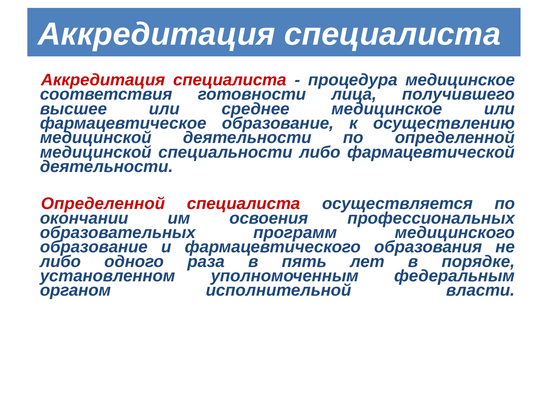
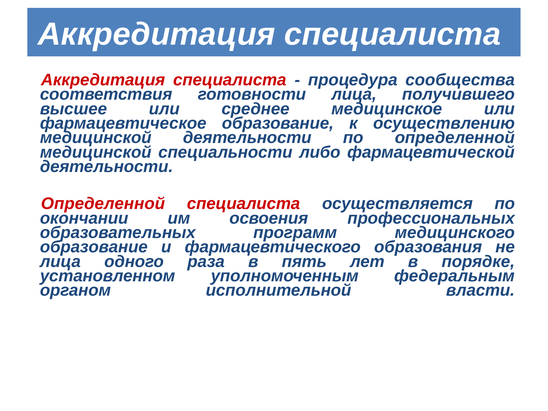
процедура медицинское: медицинское -> сообщества (460, 80)
либо: либо -> лица (60, 262)
